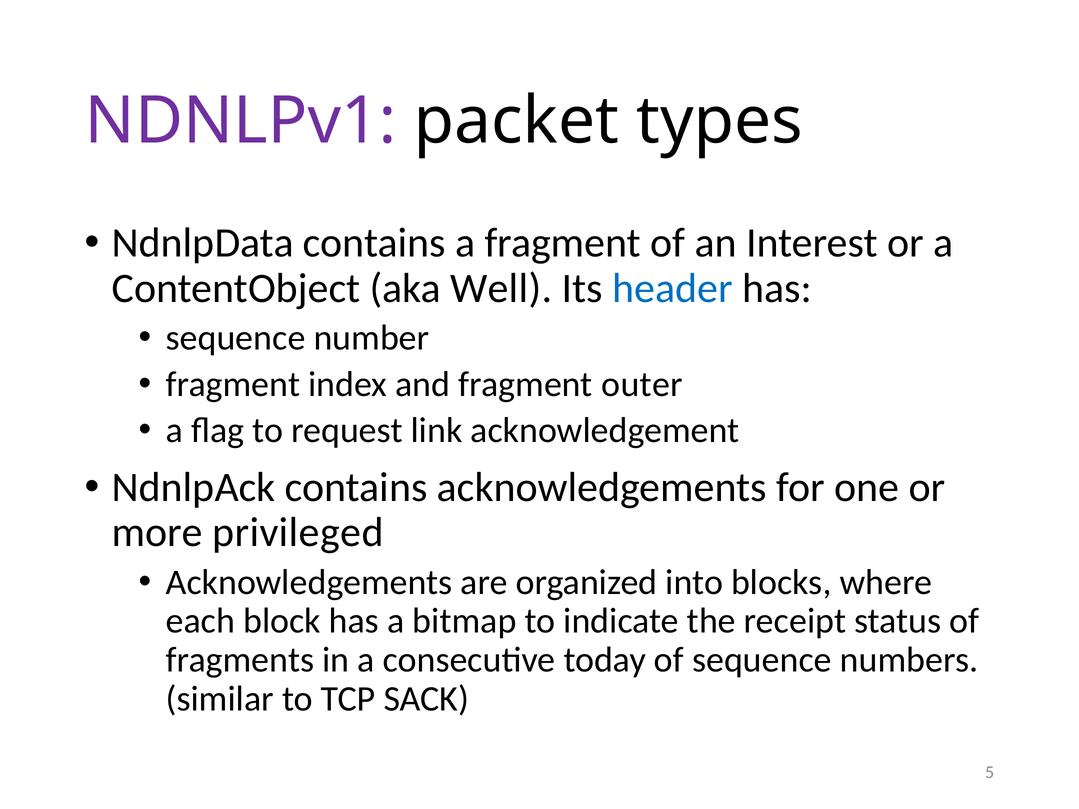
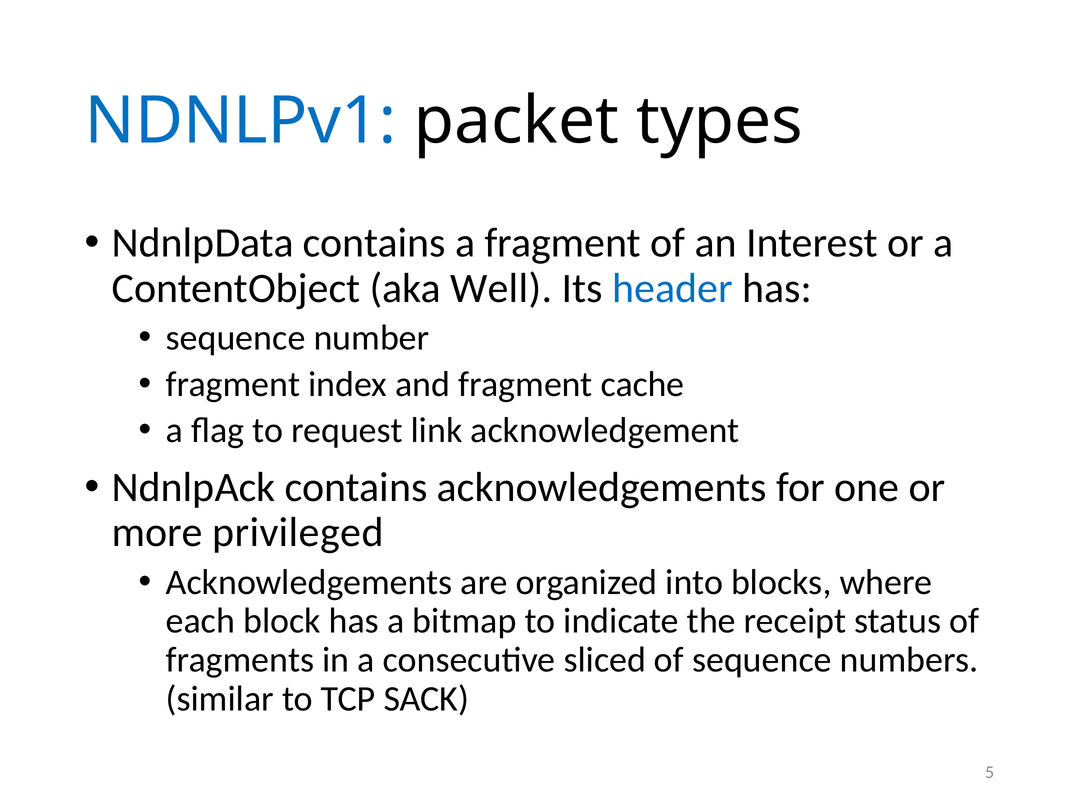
NDNLPv1 colour: purple -> blue (241, 121)
outer: outer -> cache (642, 384)
today: today -> sliced (605, 660)
